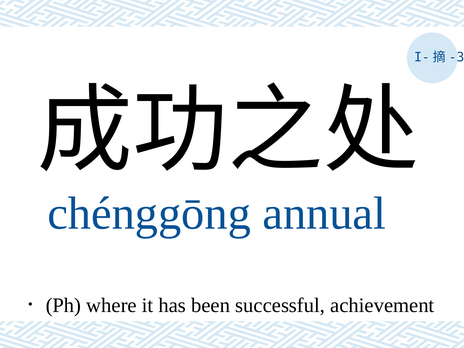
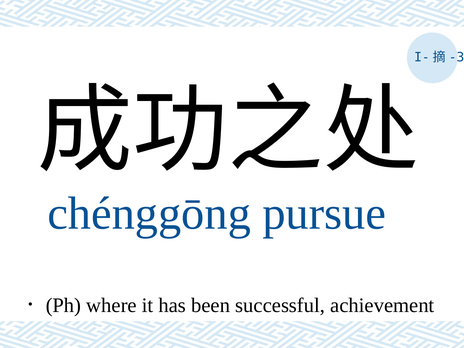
annual: annual -> pursue (324, 213)
